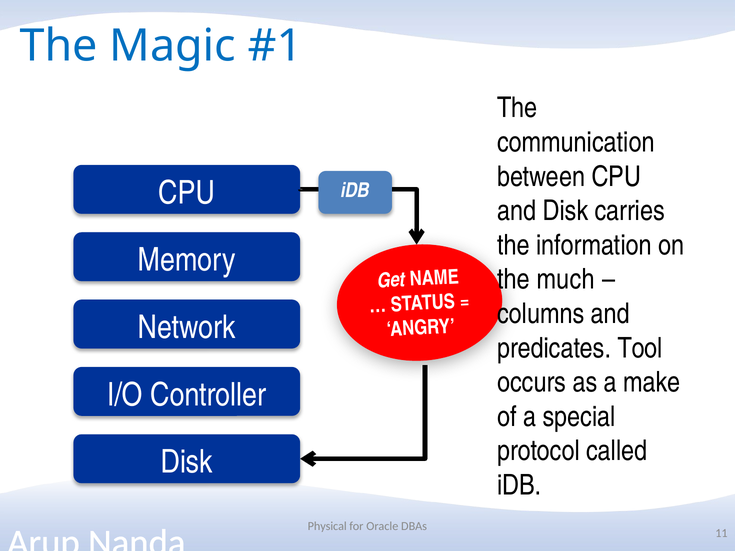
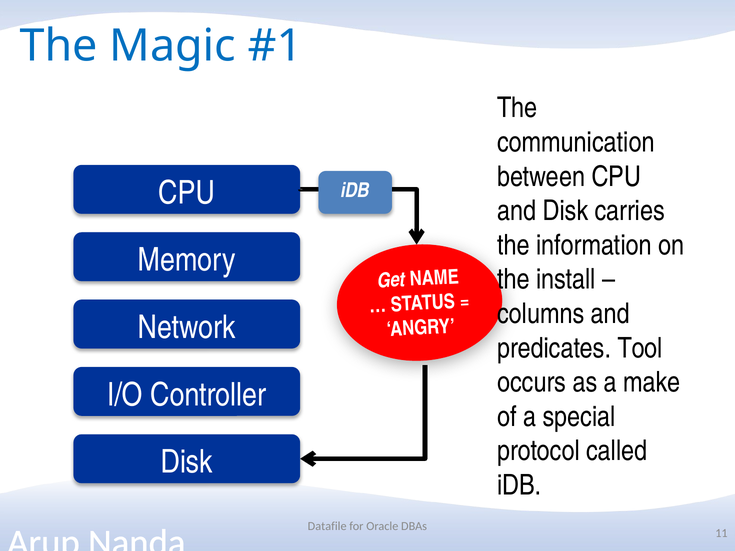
much: much -> install (566, 280)
Physical: Physical -> Datafile (327, 526)
